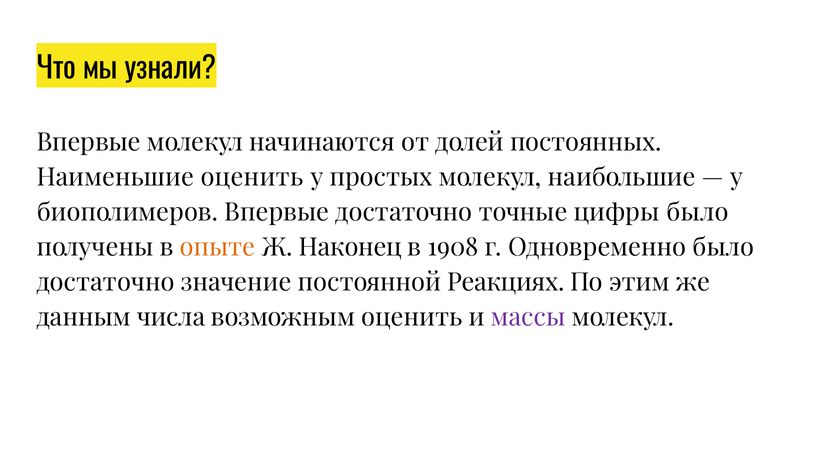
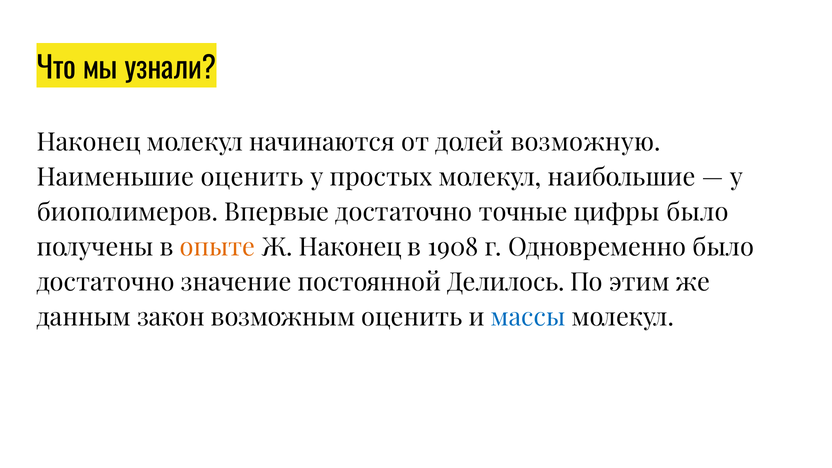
Впервые: Впервые -> Наконец (89, 142)
постоянных: постоянных -> возможную (586, 142)
Реакциях: Реакциях -> Делилось (506, 282)
числа: числа -> закон (171, 317)
массы colour: purple -> blue (528, 317)
